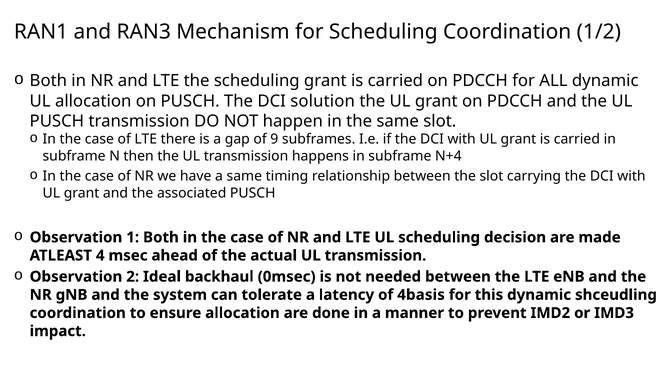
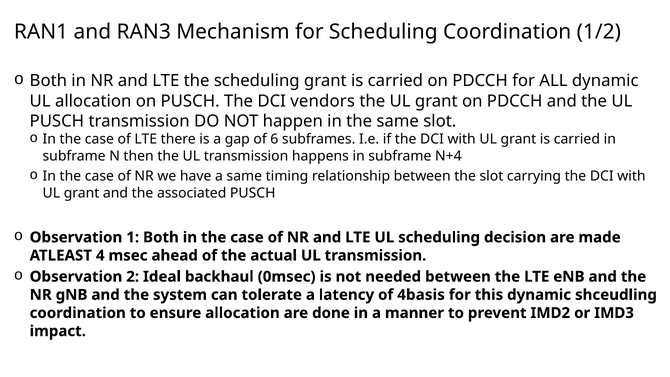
solution: solution -> vendors (323, 101)
9: 9 -> 6 (274, 139)
